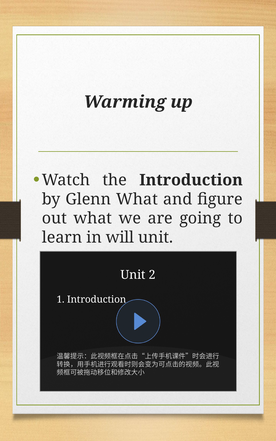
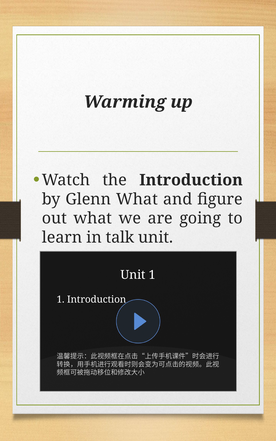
will: will -> talk (120, 238)
Unit 2: 2 -> 1 (152, 275)
